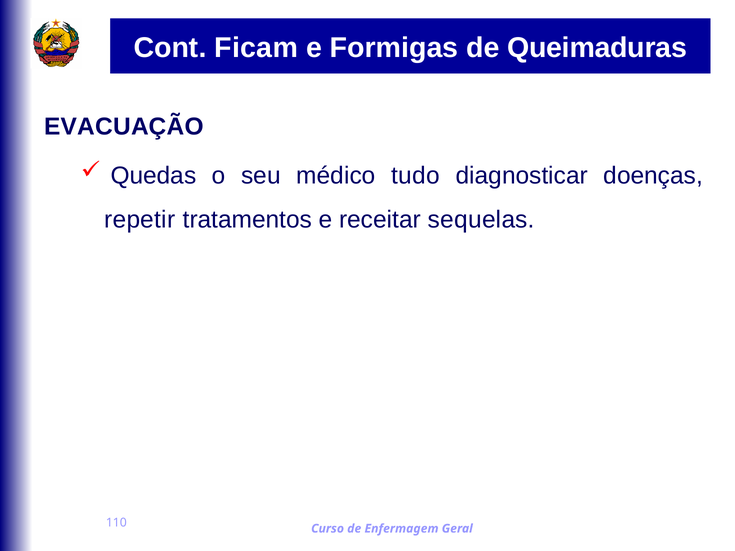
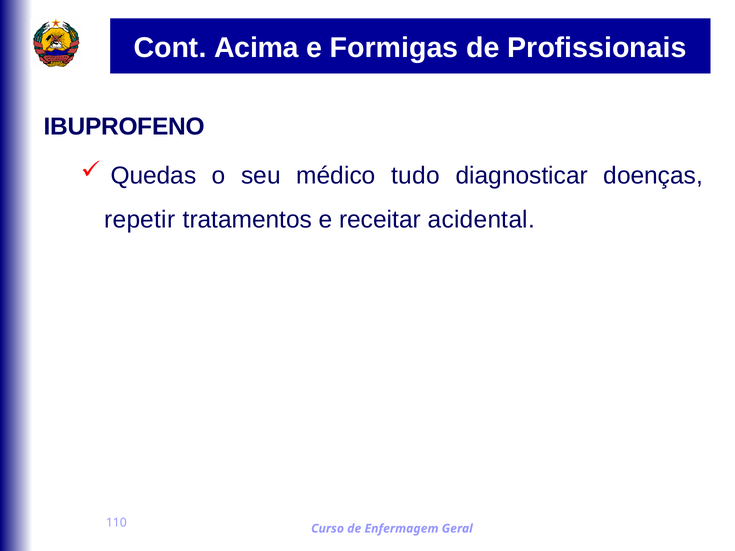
Ficam: Ficam -> Acima (256, 48)
Queimaduras: Queimaduras -> Profissionais (597, 48)
EVACUAÇÃO: EVACUAÇÃO -> IBUPROFENO (124, 127)
sequelas: sequelas -> acidental (481, 220)
